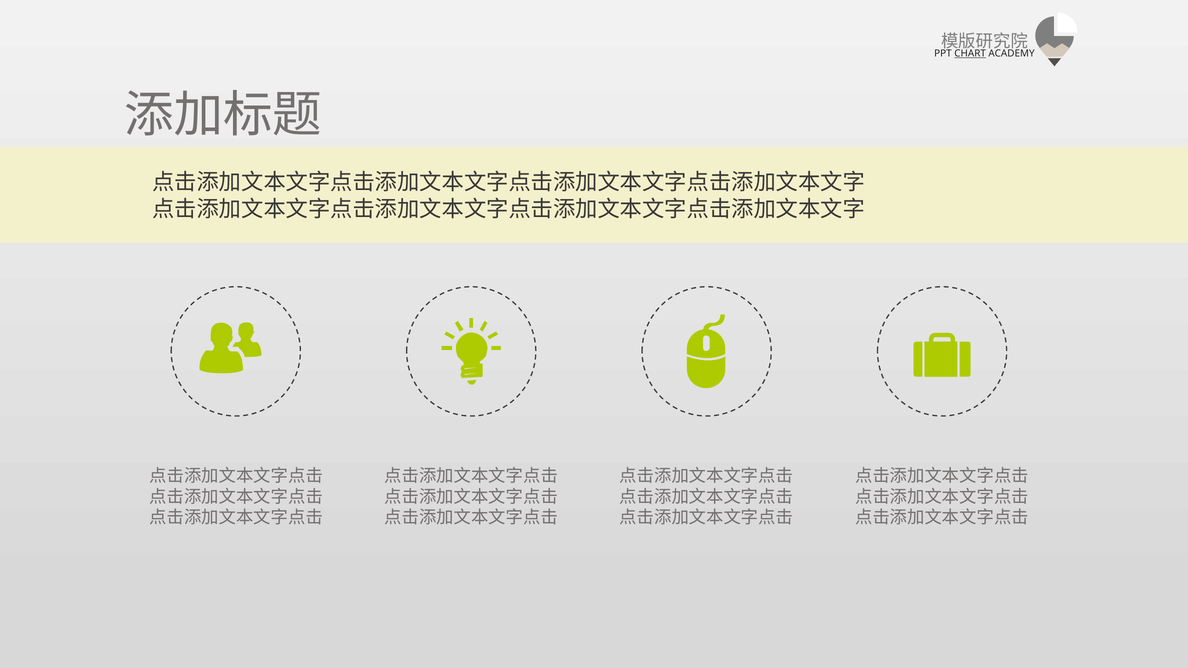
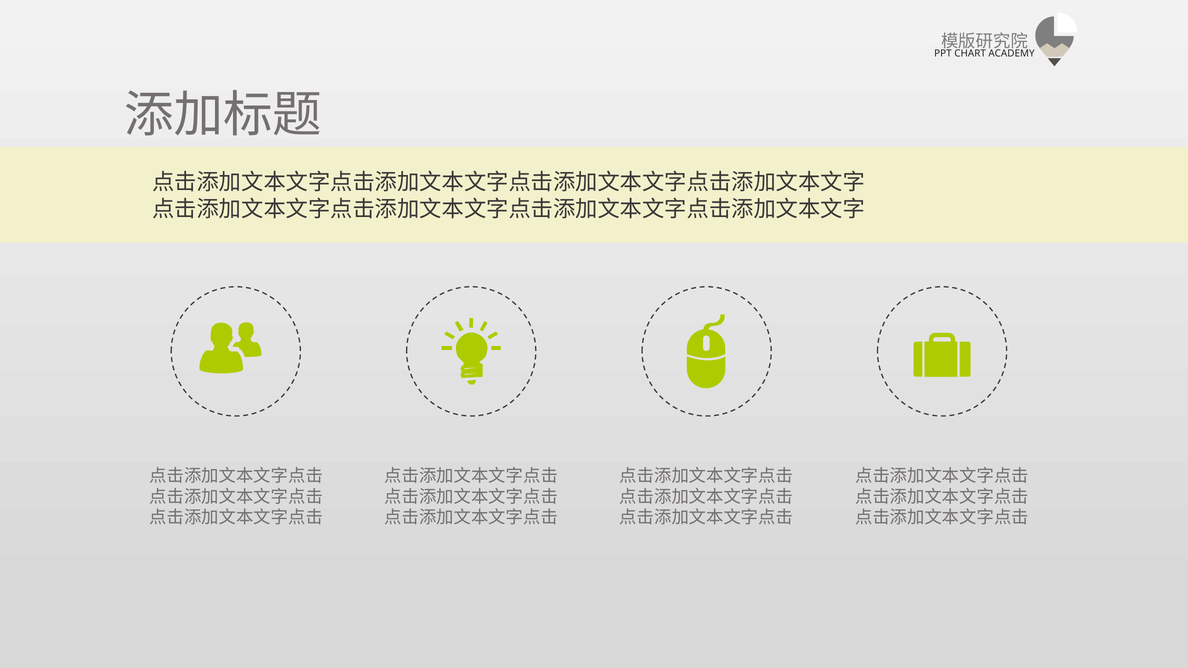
CHART underline: present -> none (970, 53)
